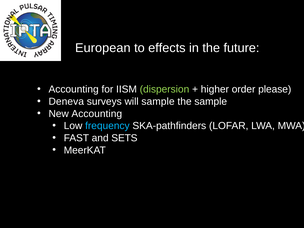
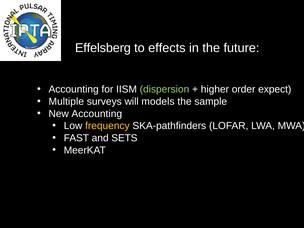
European: European -> Effelsberg (103, 48)
please: please -> expect (275, 89)
Deneva: Deneva -> Multiple (66, 102)
will sample: sample -> models (158, 102)
frequency colour: light blue -> yellow (107, 126)
